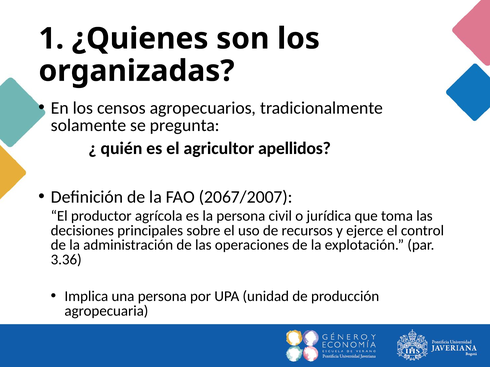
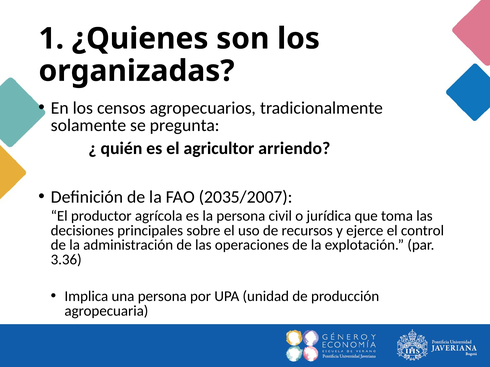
apellidos: apellidos -> arriendo (294, 149)
2067/2007: 2067/2007 -> 2035/2007 (246, 197)
